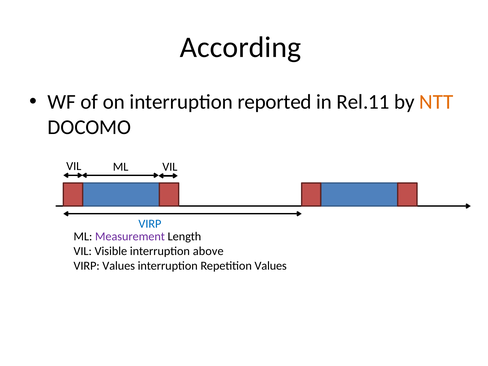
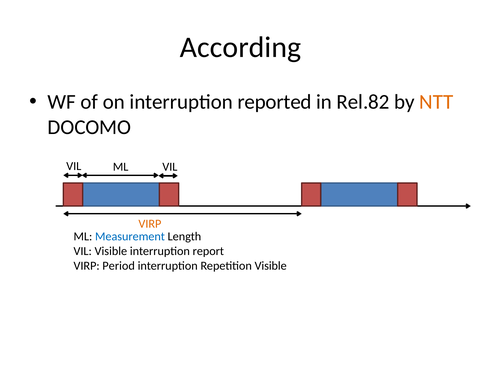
Rel.11: Rel.11 -> Rel.82 (363, 102)
VIRP colour: blue -> orange (150, 224)
Measurement colour: purple -> blue (130, 237)
above: above -> report (208, 251)
VIRP Values: Values -> Period (119, 266)
Repetition Values: Values -> Visible (271, 266)
